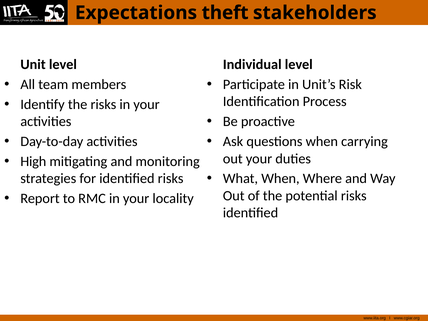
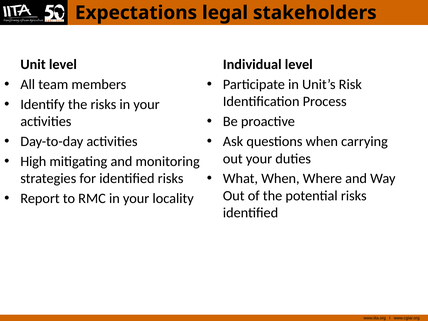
theft: theft -> legal (225, 13)
